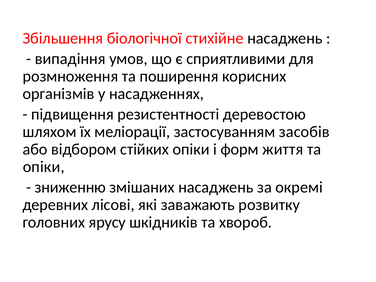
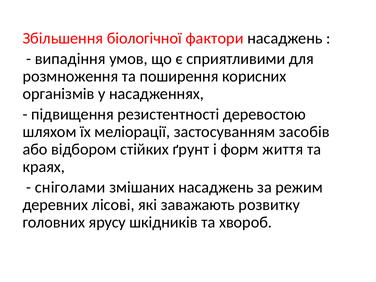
стихійне: стихійне -> фактори (215, 38)
стійких опіки: опіки -> ґрунт (191, 149)
опіки: опіки -> краях (44, 167)
зниженню: зниженню -> сніголами (70, 187)
окремі: окремі -> режим (299, 187)
